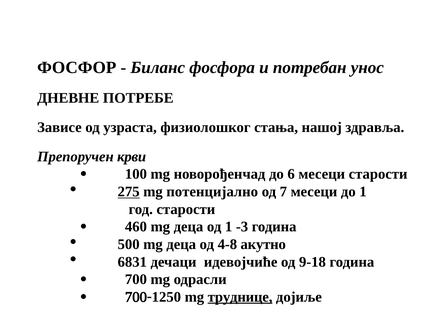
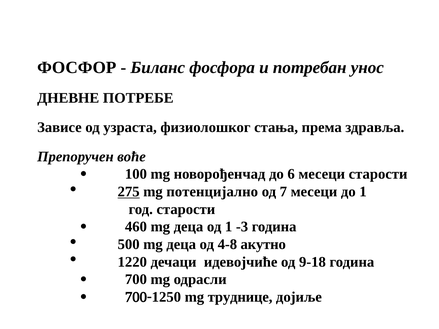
нашој: нашој -> према (322, 127)
крви: крви -> воће (132, 157)
6831: 6831 -> 1220 (132, 262)
труднице underline: present -> none (240, 297)
